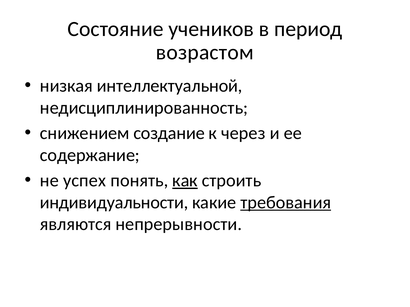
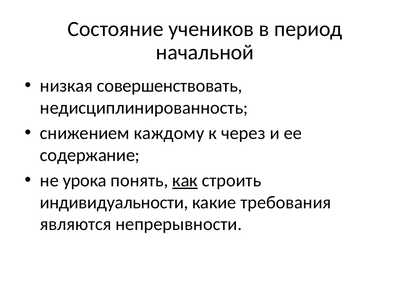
возрастом: возрастом -> начальной (205, 52)
интеллектуальной: интеллектуальной -> совершенствовать (170, 86)
создание: создание -> каждому (169, 133)
успех: успех -> урока (85, 181)
требования underline: present -> none (286, 203)
